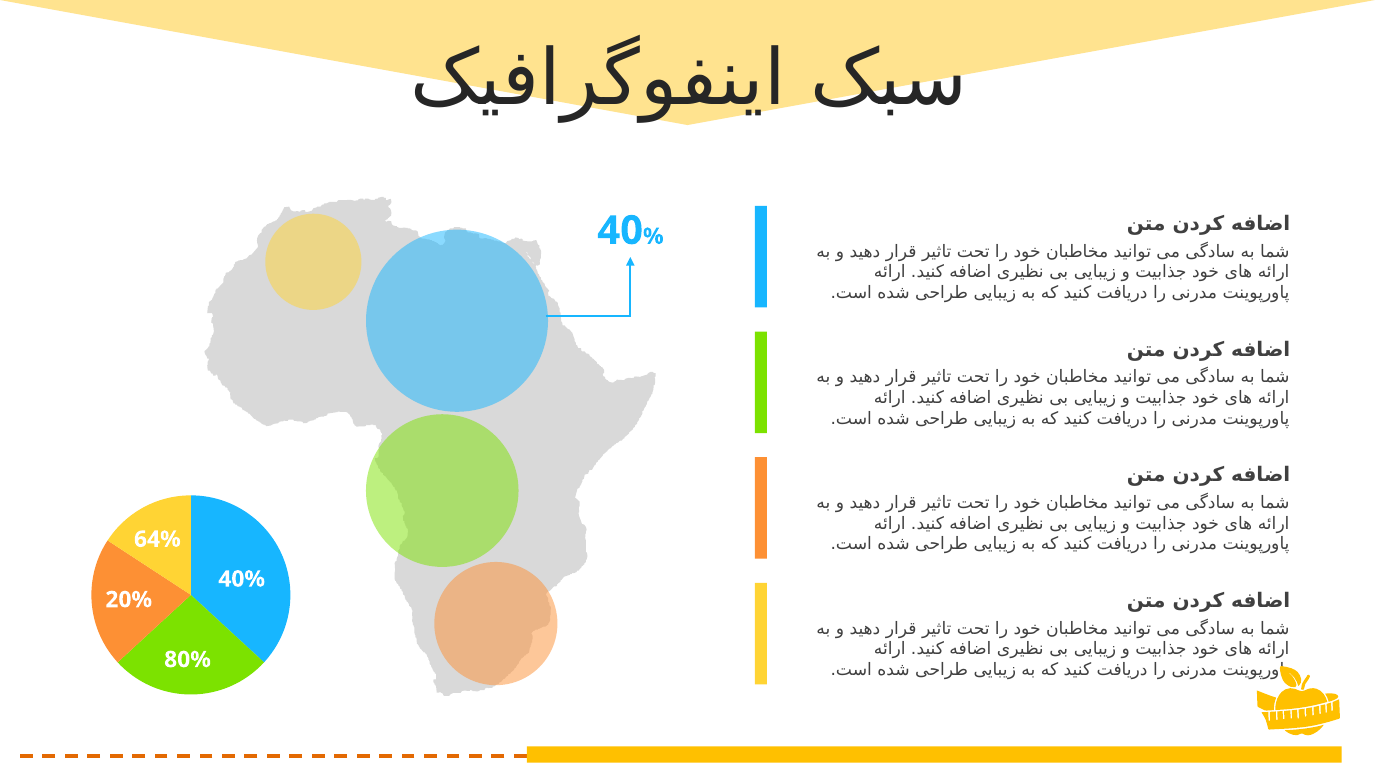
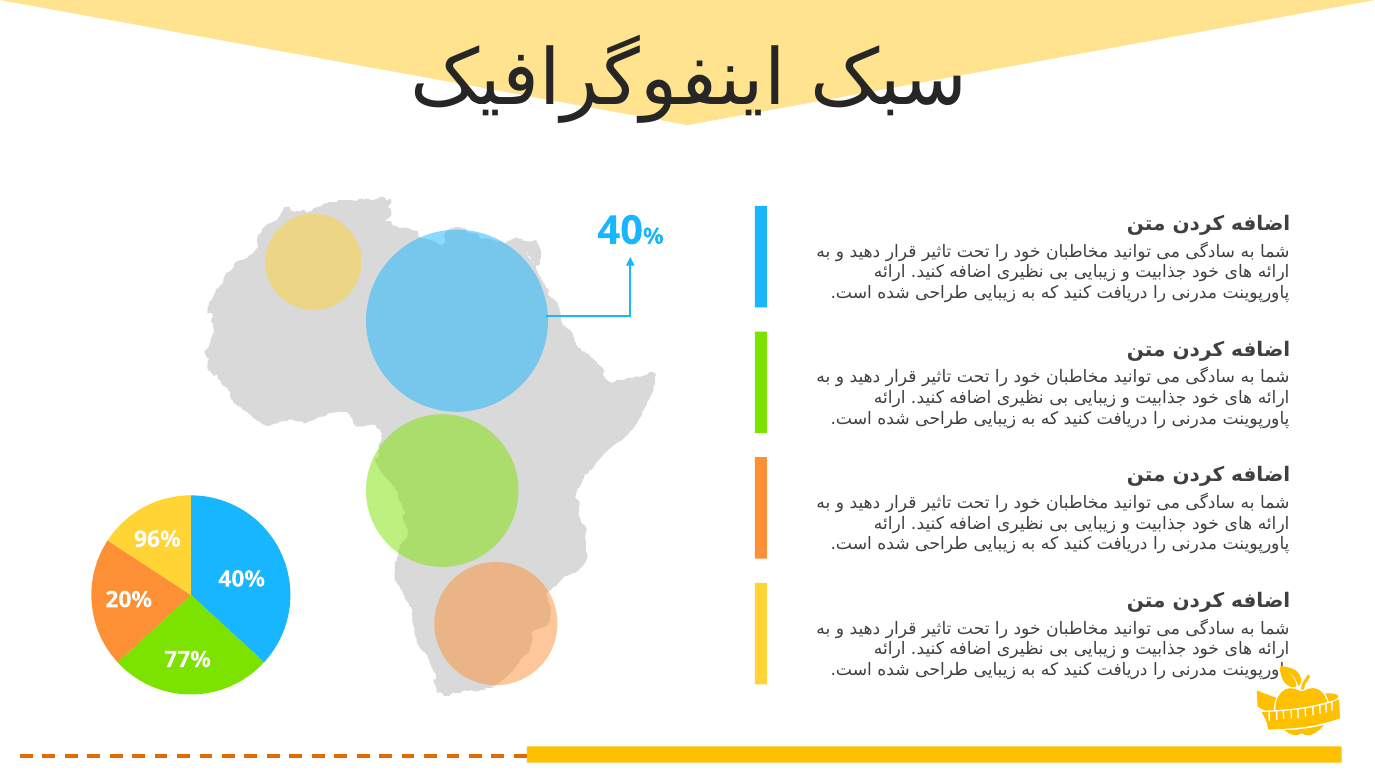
64%: 64% -> 96% (157, 539)
80%: 80% -> 77% (188, 659)
